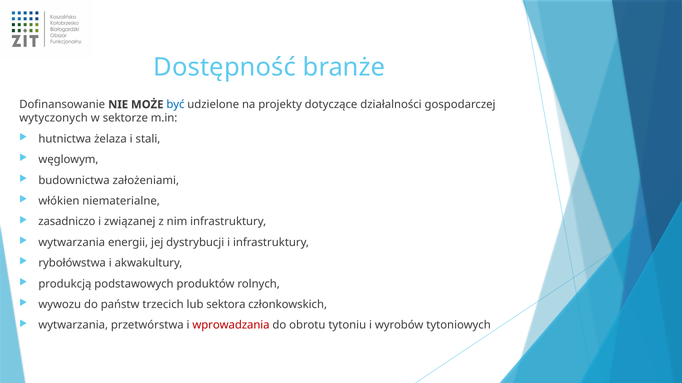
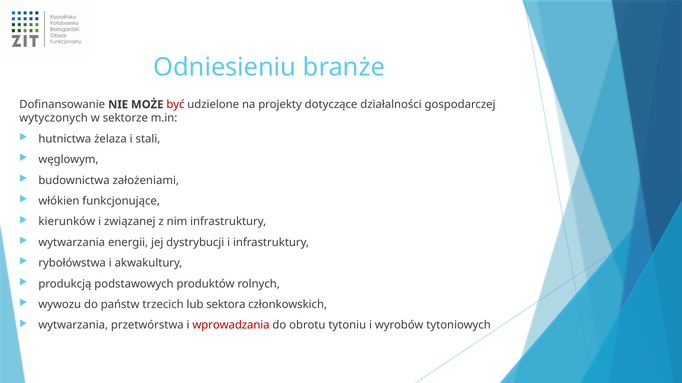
Dostępność: Dostępność -> Odniesieniu (225, 67)
być colour: blue -> red (175, 105)
niematerialne: niematerialne -> funkcjonujące (121, 201)
zasadniczo: zasadniczo -> kierunków (67, 222)
